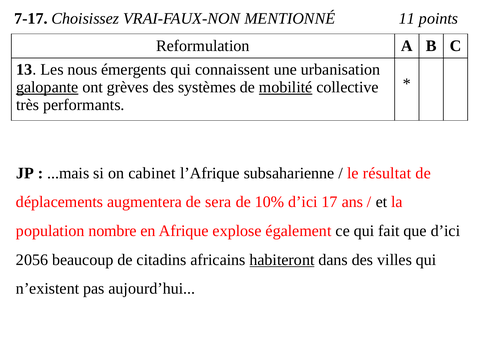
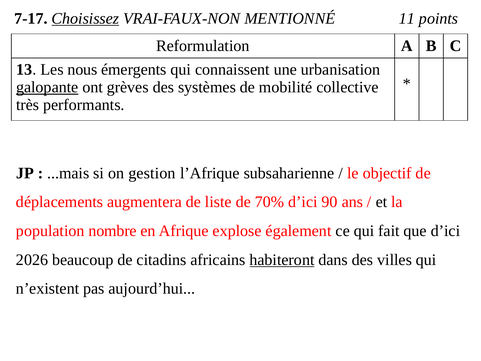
Choisissez underline: none -> present (85, 18)
mobilité underline: present -> none (286, 87)
cabinet: cabinet -> gestion (152, 173)
résultat: résultat -> objectif (387, 173)
sera: sera -> liste (218, 202)
10%: 10% -> 70% (270, 202)
17: 17 -> 90 (330, 202)
2056: 2056 -> 2026 (32, 260)
